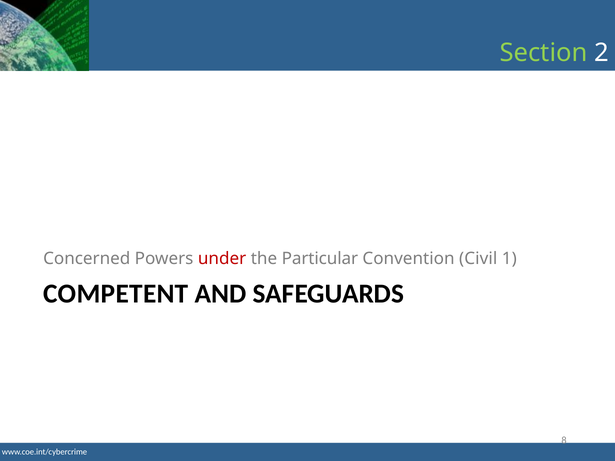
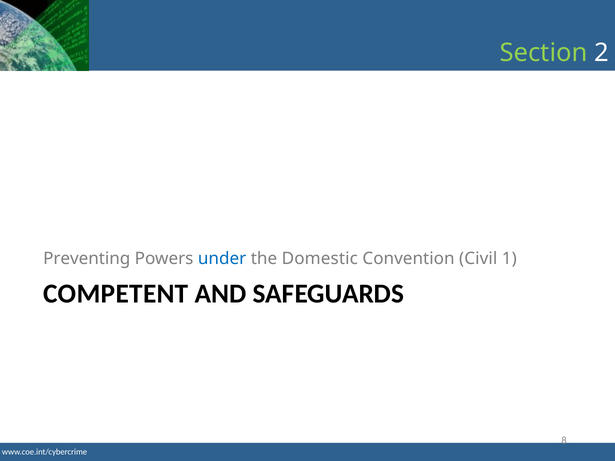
Concerned: Concerned -> Preventing (87, 259)
under colour: red -> blue (222, 259)
Particular: Particular -> Domestic (320, 259)
